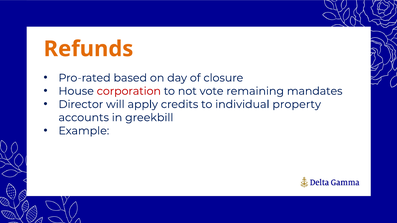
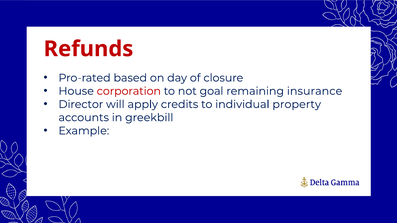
Refunds colour: orange -> red (88, 49)
vote: vote -> goal (212, 91)
mandates: mandates -> insurance (315, 91)
